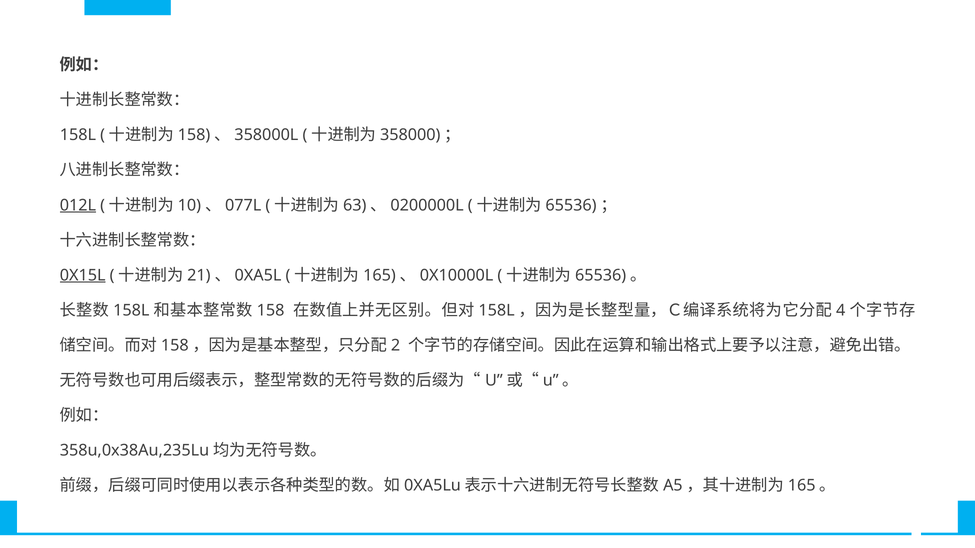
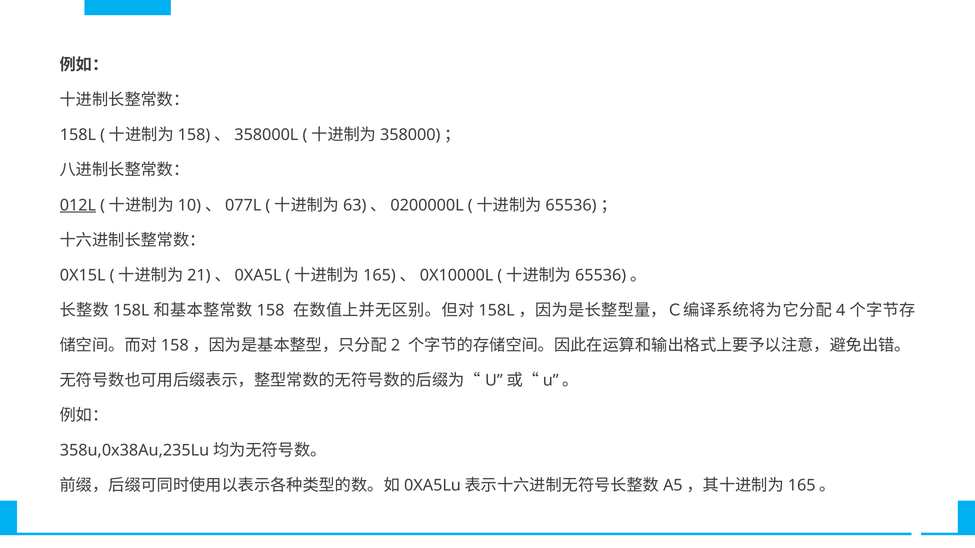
0X15L underline: present -> none (83, 275)
